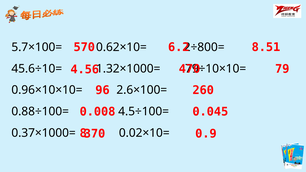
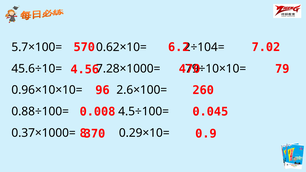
8.51: 8.51 -> 7.02 (266, 47)
2÷800=: 2÷800= -> 2÷104= (204, 47)
1.32×1000=: 1.32×1000= -> 7.28×1000= (128, 69)
0.02×10=: 0.02×10= -> 0.29×10= (144, 133)
